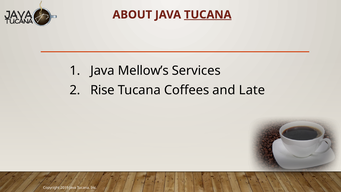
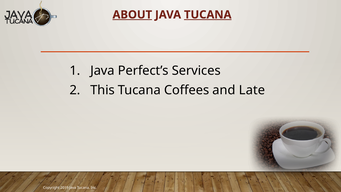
ABOUT underline: none -> present (132, 15)
Mellow’s: Mellow’s -> Perfect’s (143, 71)
Rise: Rise -> This (103, 90)
